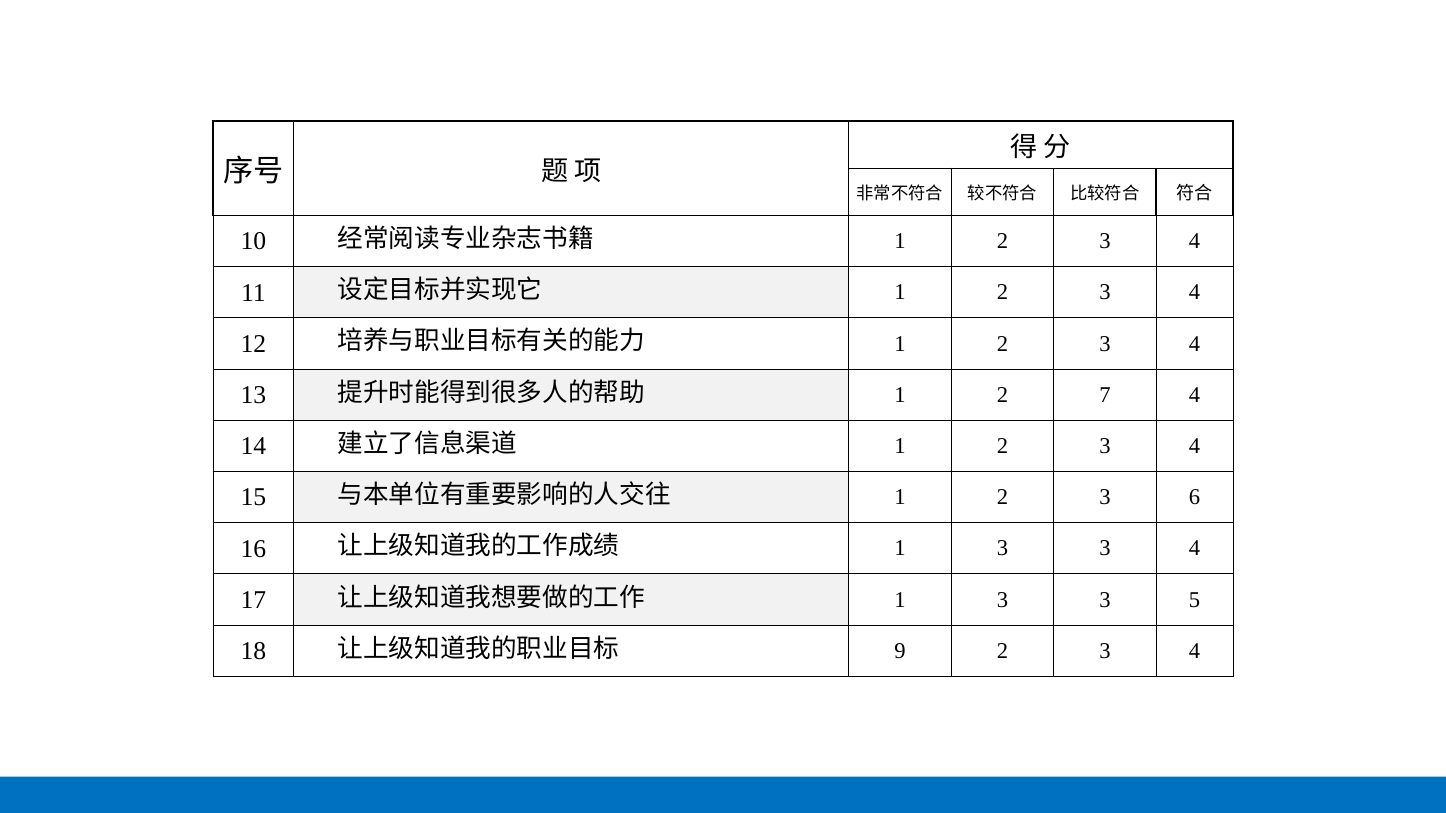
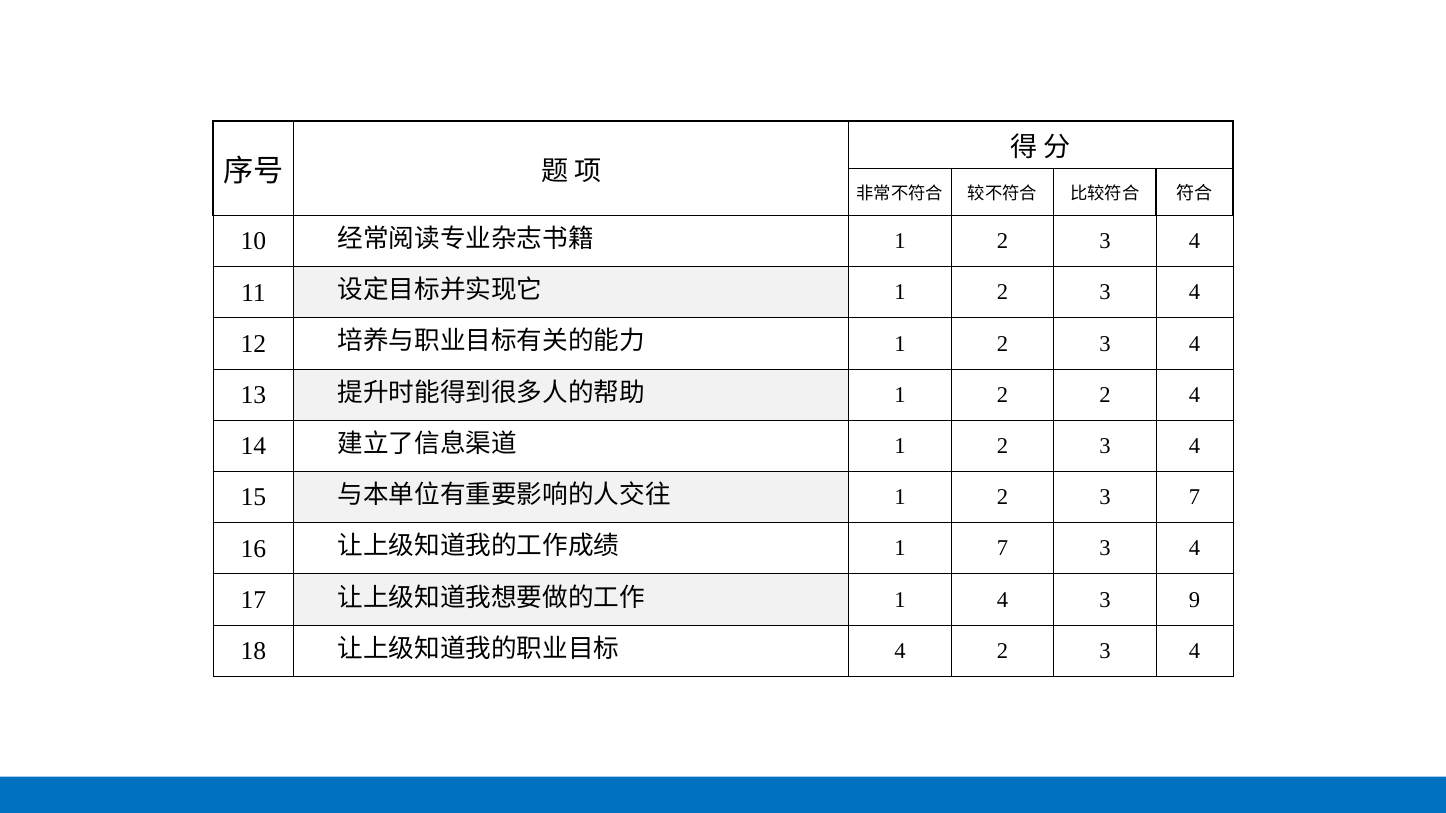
2 7: 7 -> 2 (1105, 395)
3 6: 6 -> 7 (1195, 498)
3: 3 -> 7 (1002, 549)
3: 3 -> 4 (1002, 600)
5: 5 -> 9 (1195, 600)
9: 9 -> 4 (900, 651)
